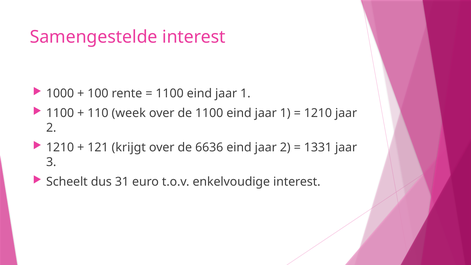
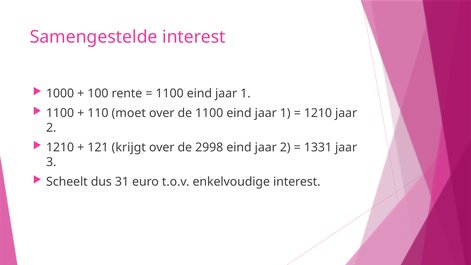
week: week -> moet (129, 113)
6636: 6636 -> 2998 (209, 147)
